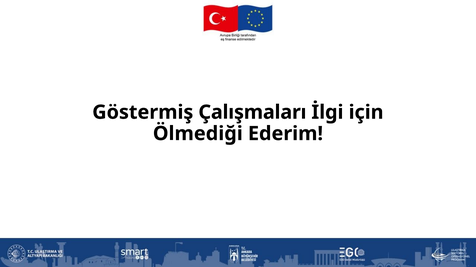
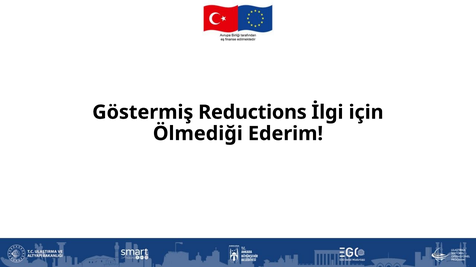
Çalışmaları: Çalışmaları -> Reductions (252, 113)
